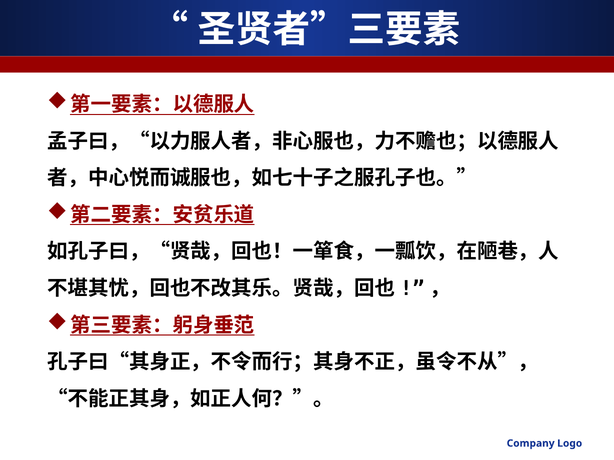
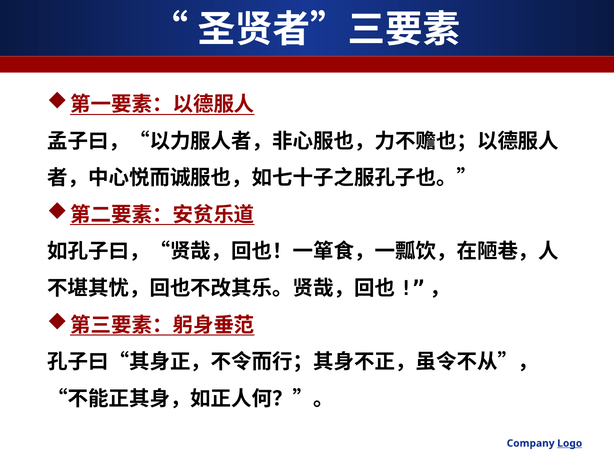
Logo underline: none -> present (570, 444)
